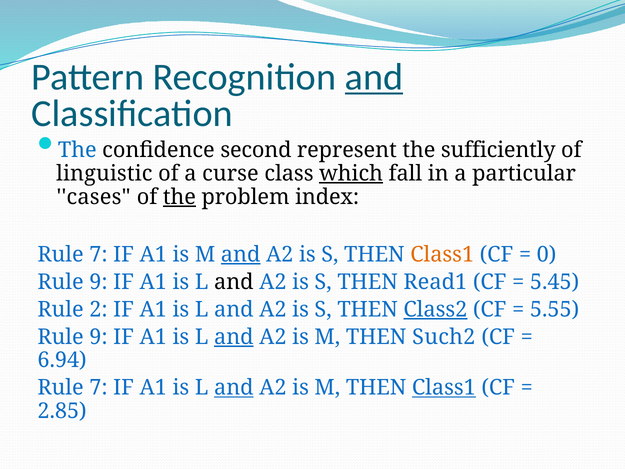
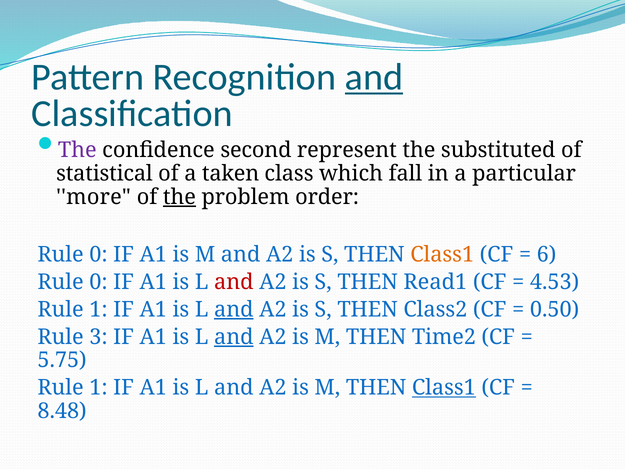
The colour: blue -> purple (77, 150)
sufficiently: sufficiently -> substituted (498, 150)
linguistic: linguistic -> statistical (104, 173)
curse: curse -> taken (231, 173)
which underline: present -> none (351, 173)
cases: cases -> more (94, 197)
index: index -> order (327, 197)
7: 7 -> 0 (98, 254)
and underline: present -> none (241, 254)
0: 0 -> 6 (547, 254)
9: 9 -> 0 (98, 282)
and colour: black -> red (234, 282)
5.45: 5.45 -> 4.53 (555, 282)
2: 2 -> 1 (98, 309)
and underline: none -> present (234, 309)
Class2 underline: present -> none (435, 309)
5.55: 5.55 -> 0.50 (555, 309)
9: 9 -> 3 (98, 337)
Such2: Such2 -> Time2 (444, 337)
6.94: 6.94 -> 5.75 (62, 360)
7: 7 -> 1 (98, 388)
and underline: present -> none (234, 388)
2.85: 2.85 -> 8.48 (62, 411)
